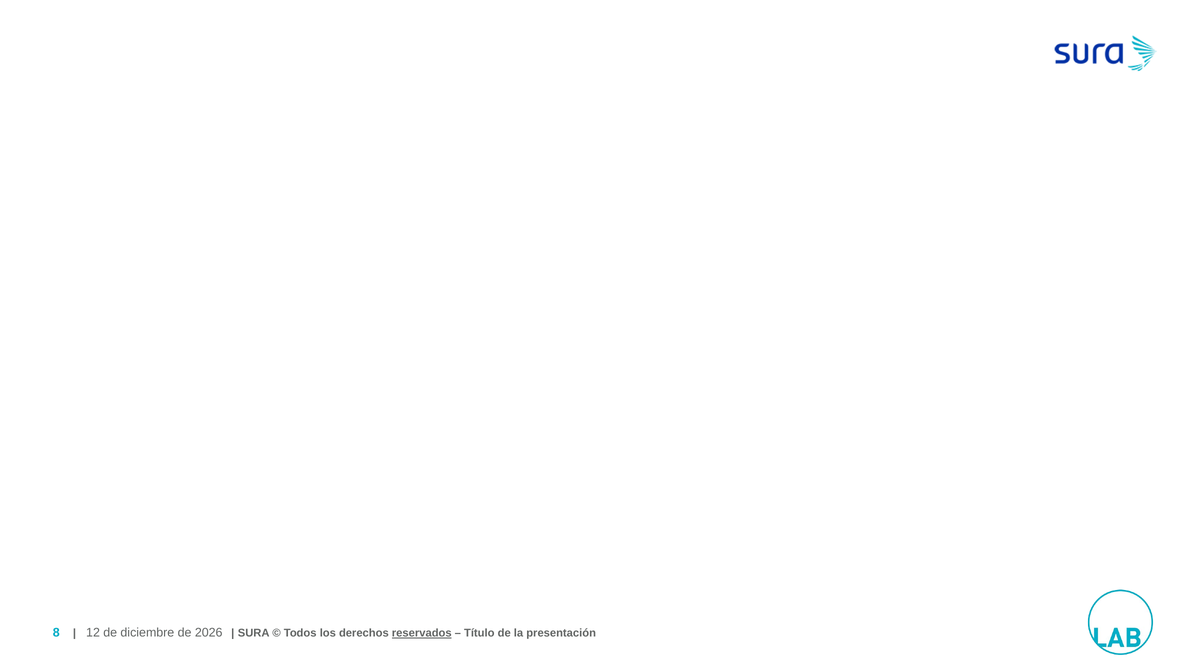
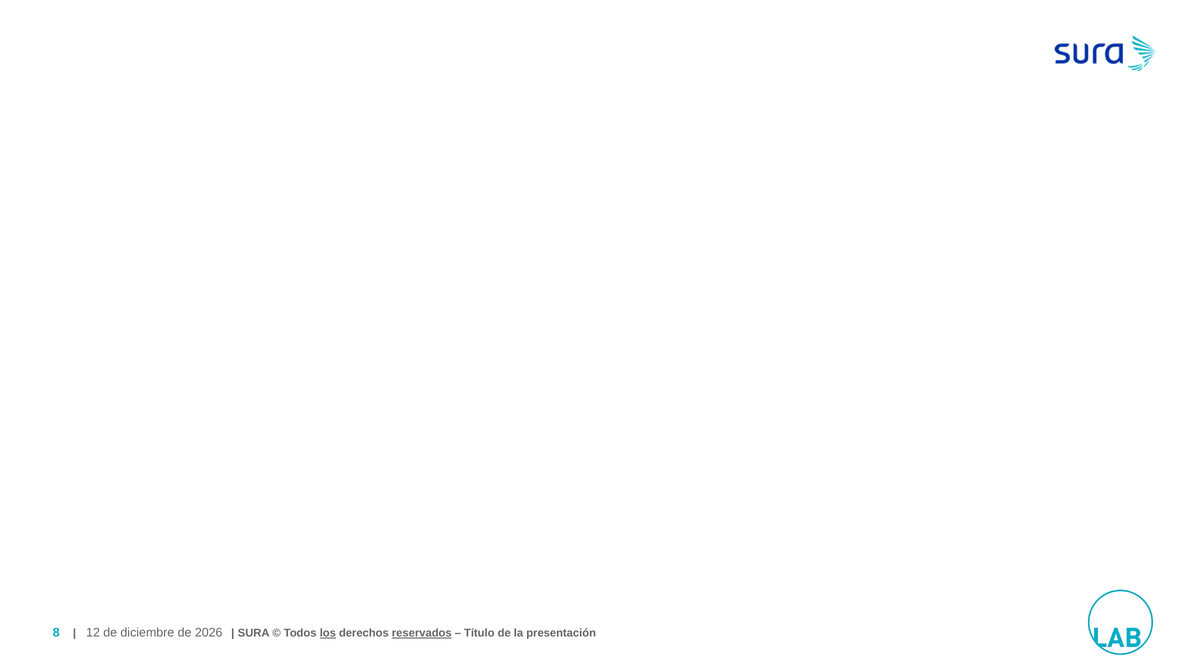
los underline: none -> present (328, 633)
